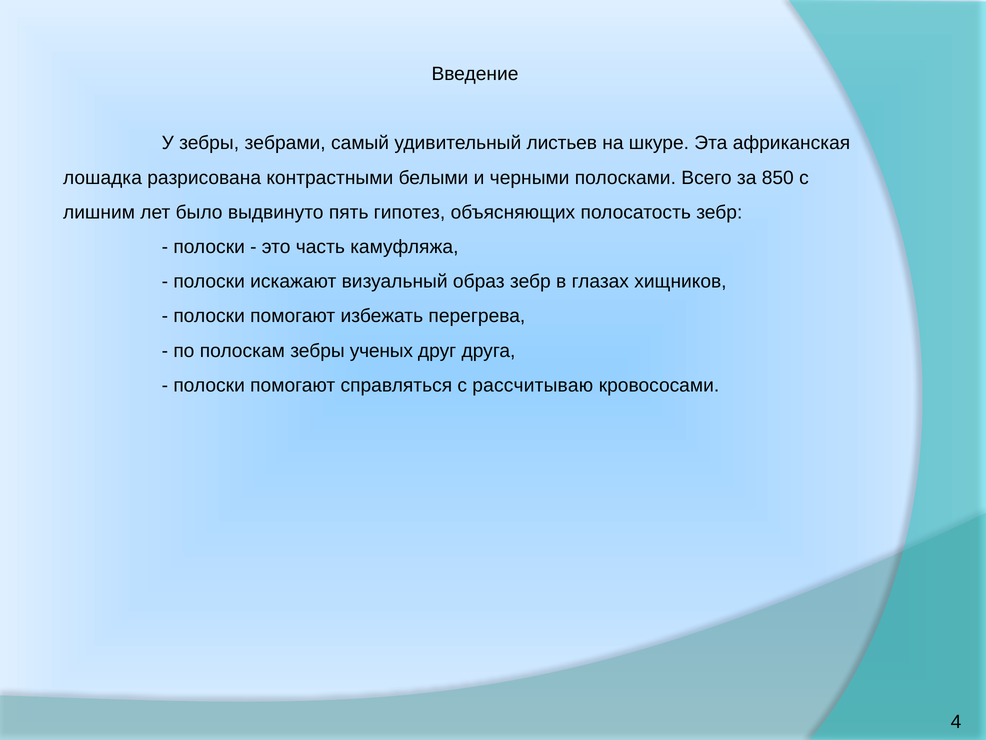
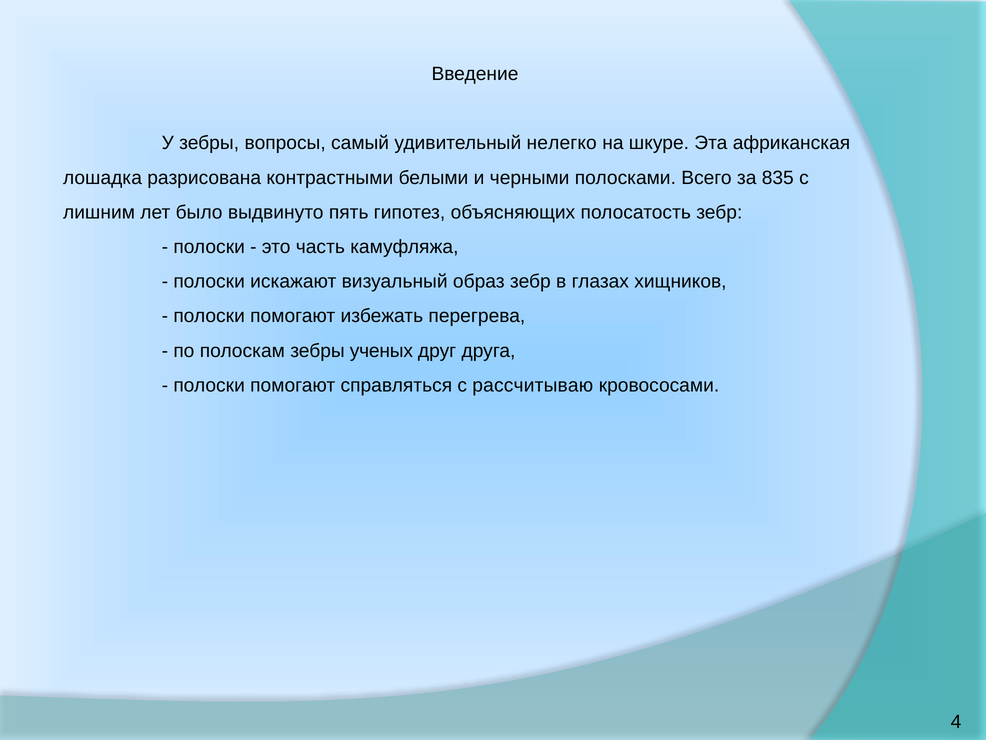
зебрами: зебрами -> вопросы (285, 143)
листьев: листьев -> нелегко (562, 143)
850: 850 -> 835 (778, 178)
